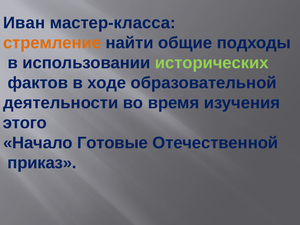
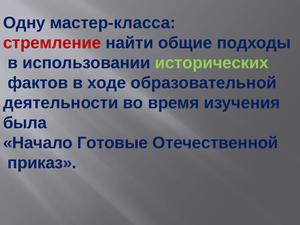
Иван: Иван -> Одну (24, 23)
стремление colour: orange -> red (52, 43)
этого: этого -> была (25, 123)
